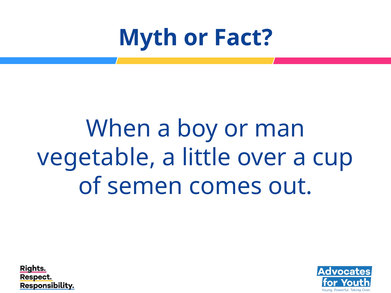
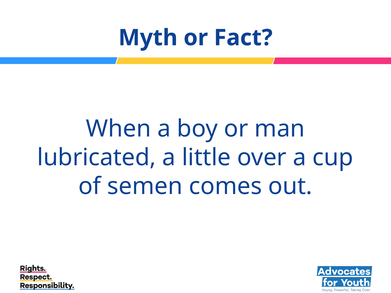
vegetable: vegetable -> lubricated (97, 158)
